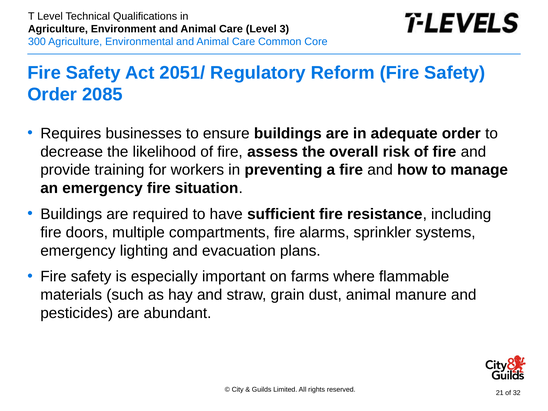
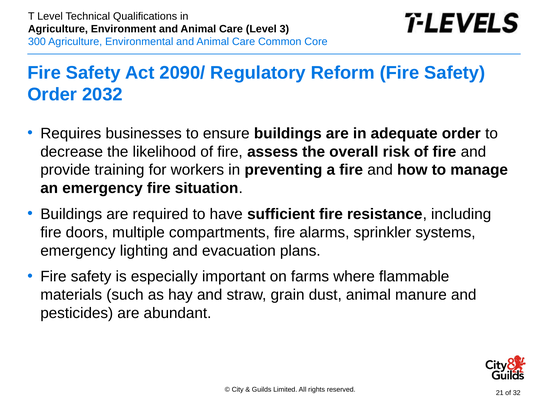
2051/: 2051/ -> 2090/ (182, 73)
2085: 2085 -> 2032 (102, 95)
